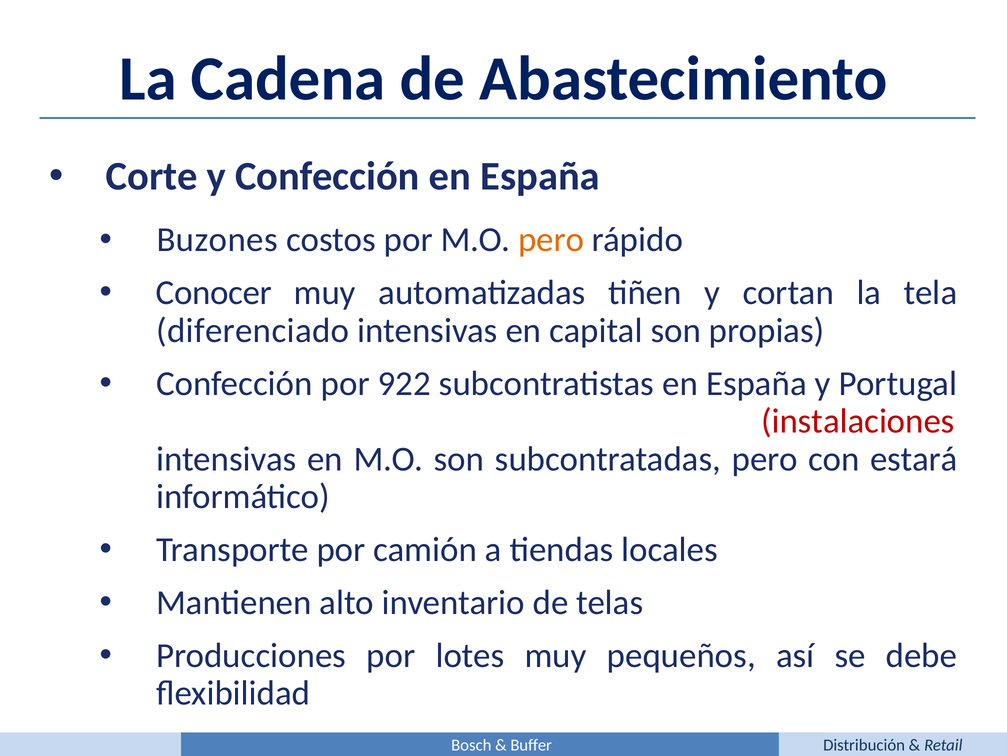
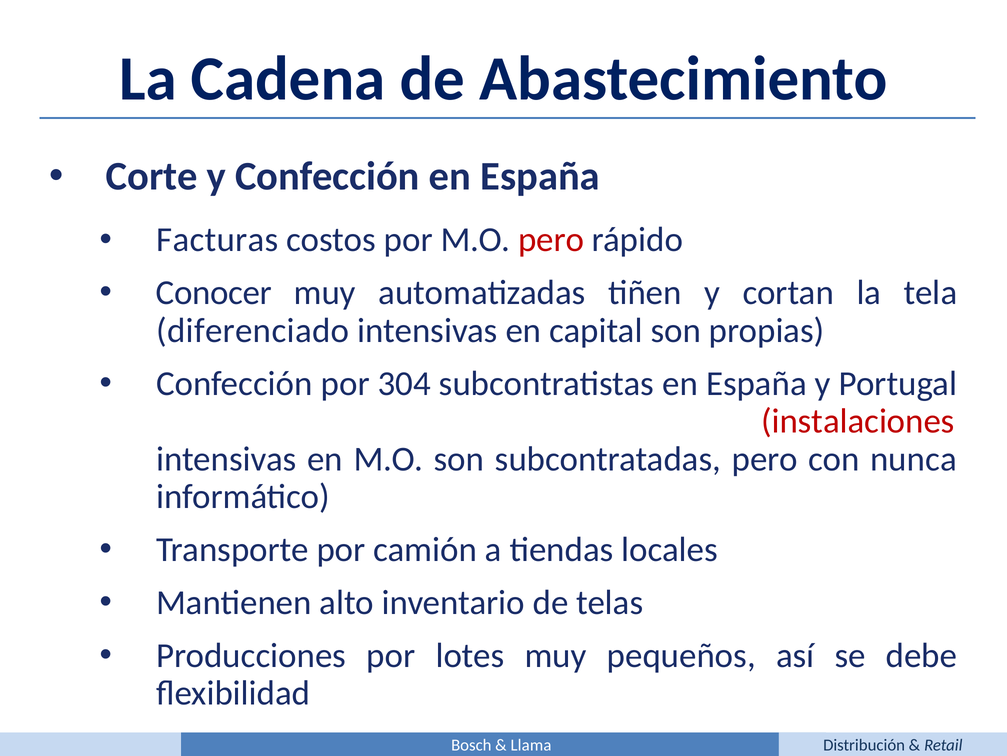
Buzones: Buzones -> Facturas (217, 240)
pero colour: orange -> red (551, 240)
922: 922 -> 304 (404, 383)
estará: estará -> nunca (914, 459)
Buffer: Buffer -> Llama (531, 745)
